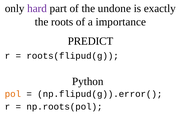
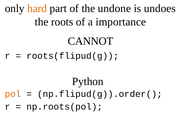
hard colour: purple -> orange (37, 8)
exactly: exactly -> undoes (160, 8)
PREDICT: PREDICT -> CANNOT (91, 41)
np.flipud(g)).error(: np.flipud(g)).error( -> np.flipud(g)).order( (100, 94)
